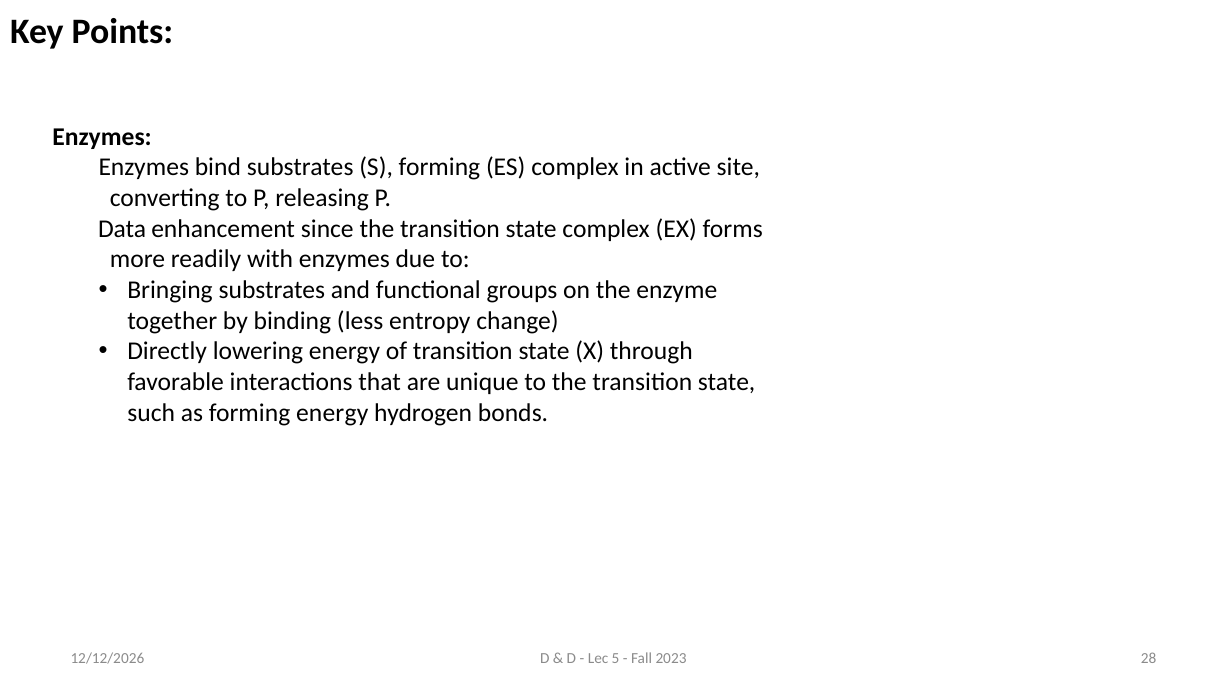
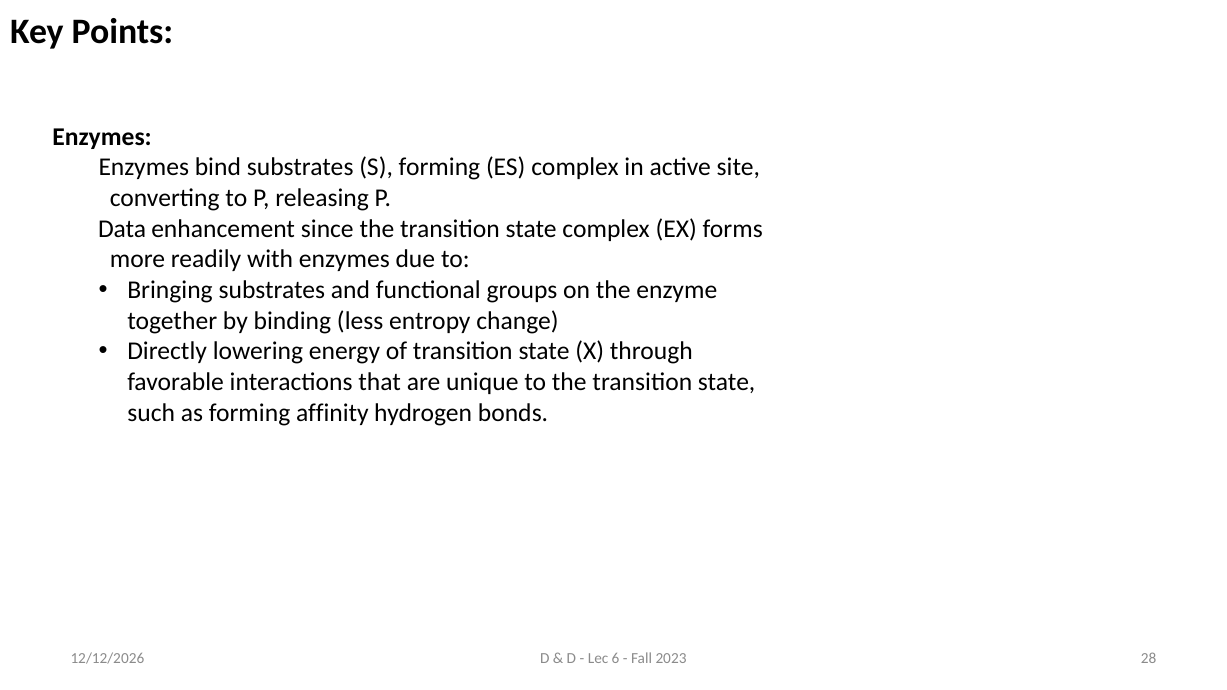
forming energy: energy -> affinity (332, 413)
5: 5 -> 6 (616, 659)
